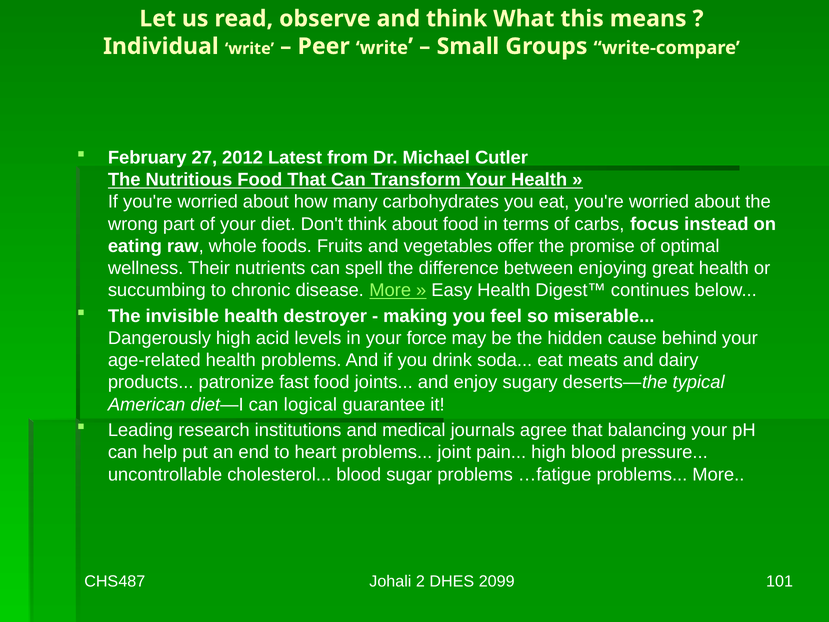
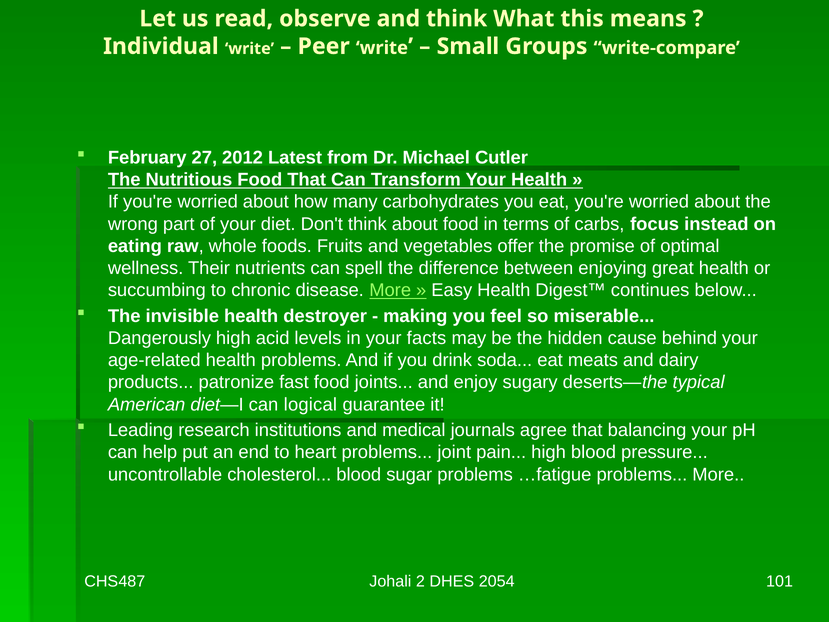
force: force -> facts (427, 338)
2099: 2099 -> 2054 (497, 581)
